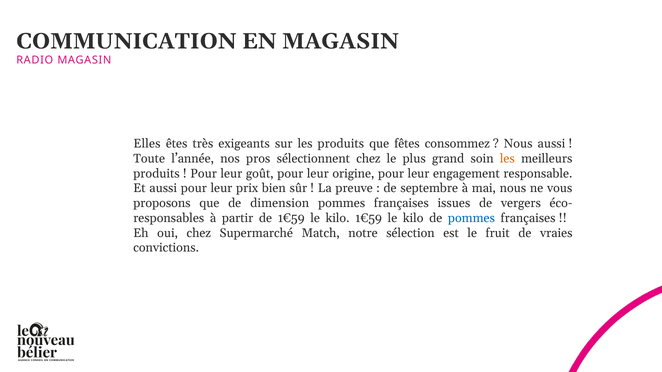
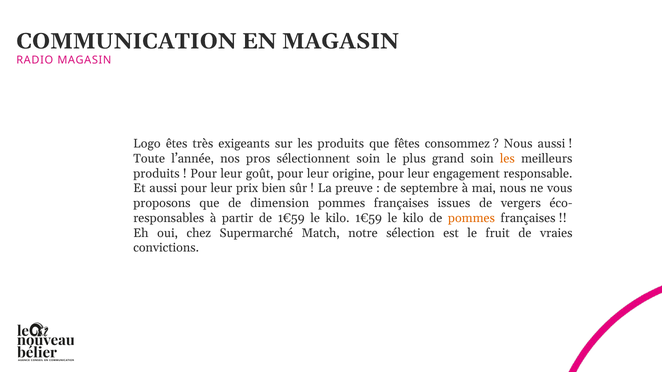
Elles: Elles -> Logo (147, 144)
sélectionnent chez: chez -> soin (368, 159)
pommes colour: blue -> orange (471, 218)
